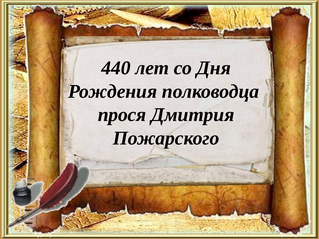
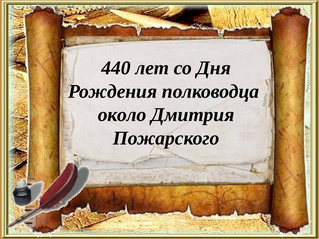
прося: прося -> около (122, 115)
